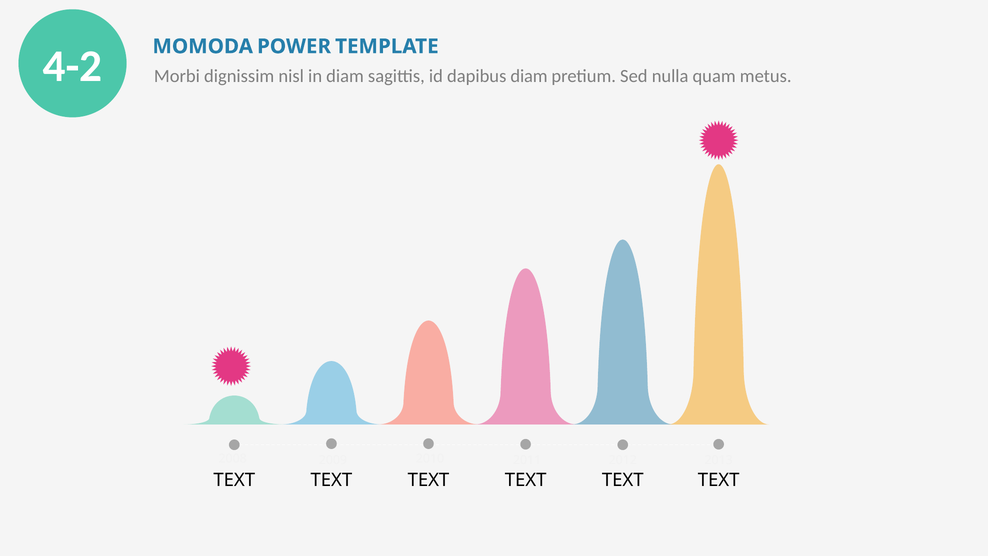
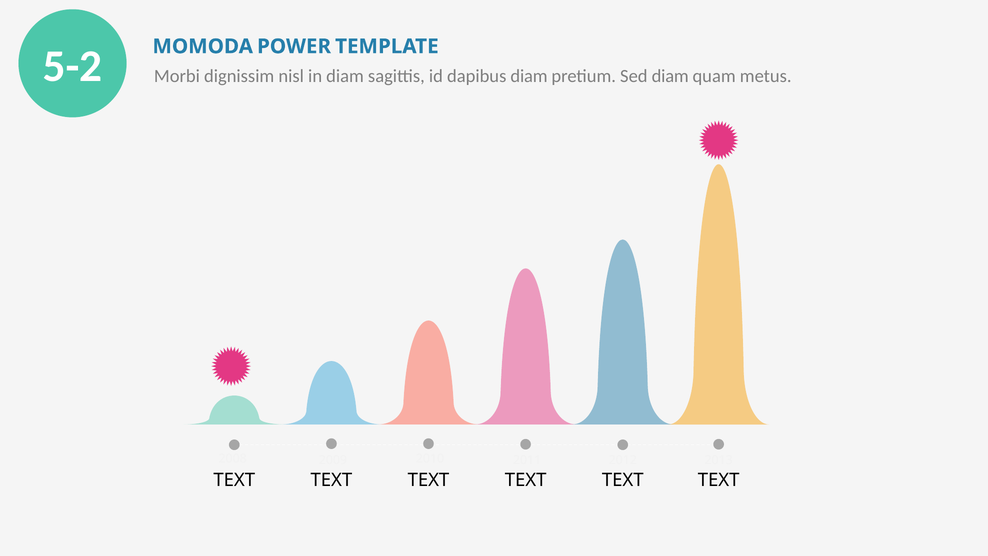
4-2: 4-2 -> 5-2 (72, 66)
Sed nulla: nulla -> diam (670, 76)
